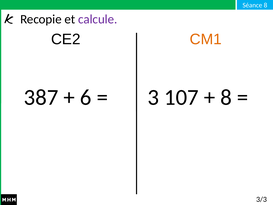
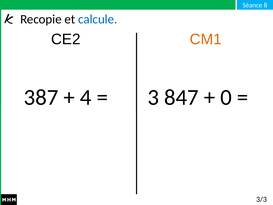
calcule colour: purple -> blue (98, 19)
6: 6 -> 4 (86, 97)
107: 107 -> 847 (181, 97)
8: 8 -> 0 (226, 97)
